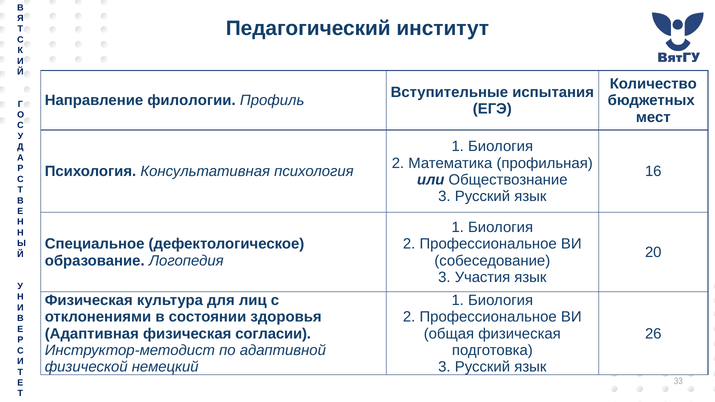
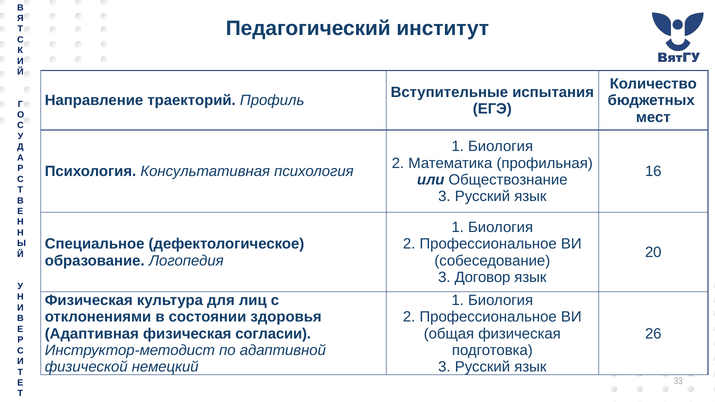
филологии: филологии -> траекторий (192, 101)
Участия: Участия -> Договор (483, 277)
